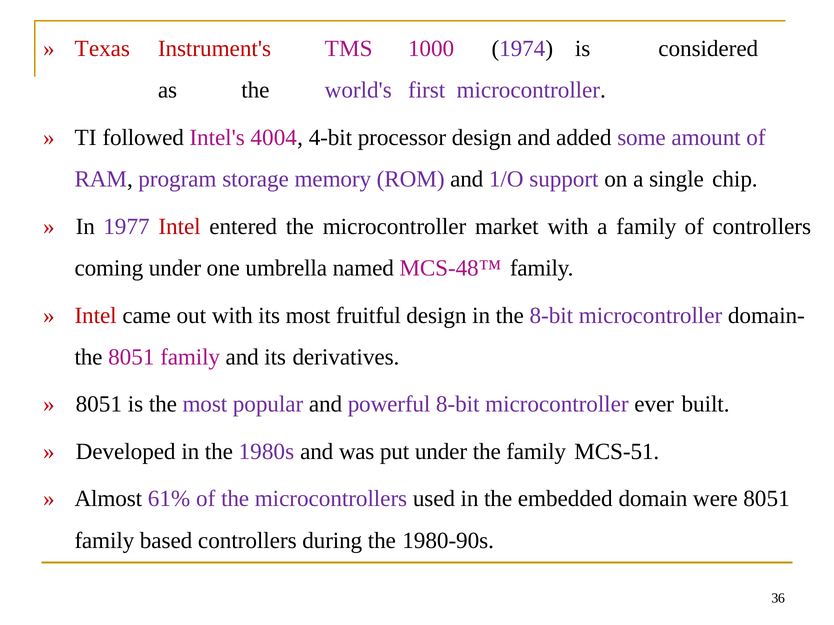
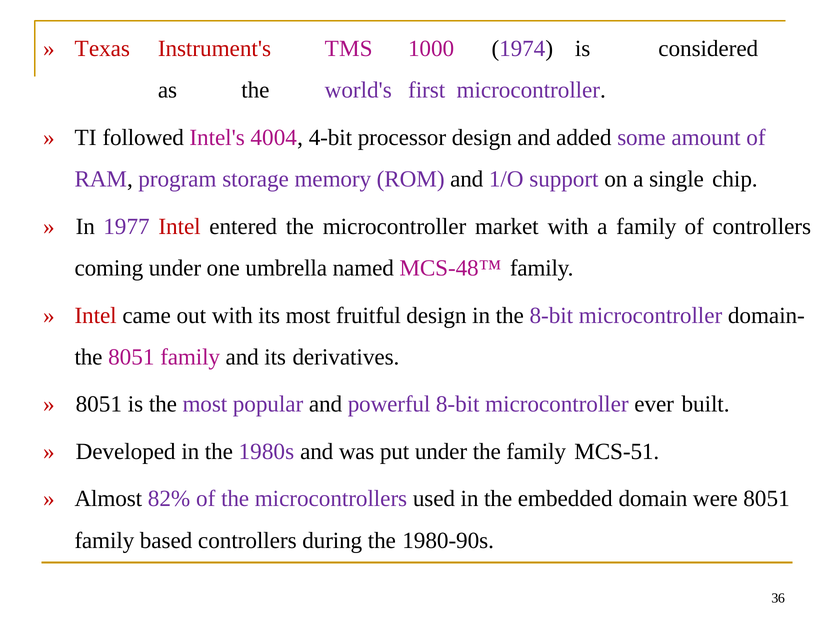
61%: 61% -> 82% (169, 499)
